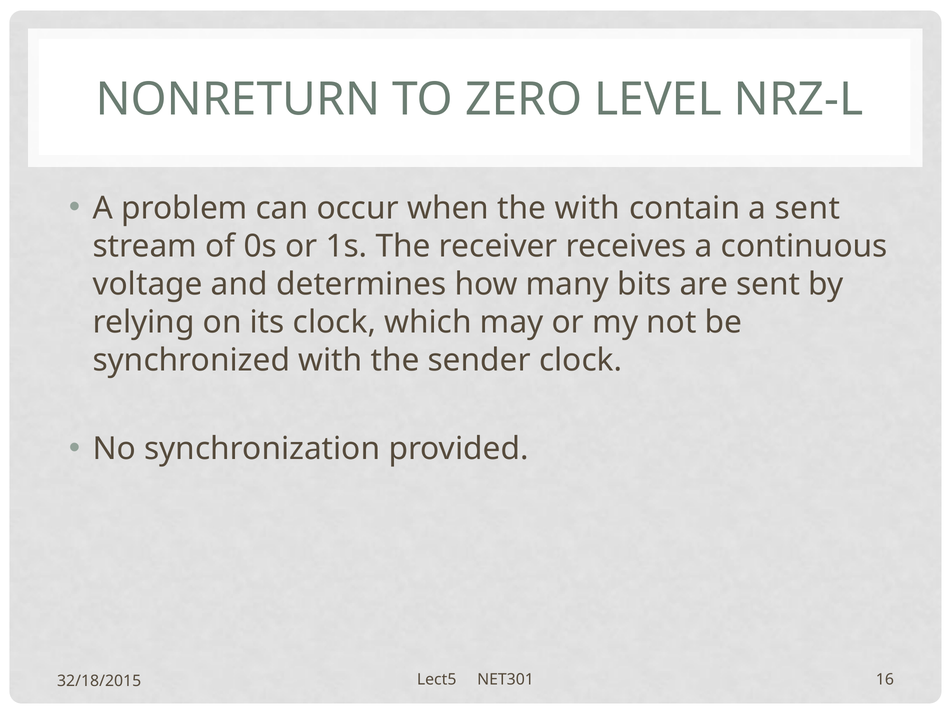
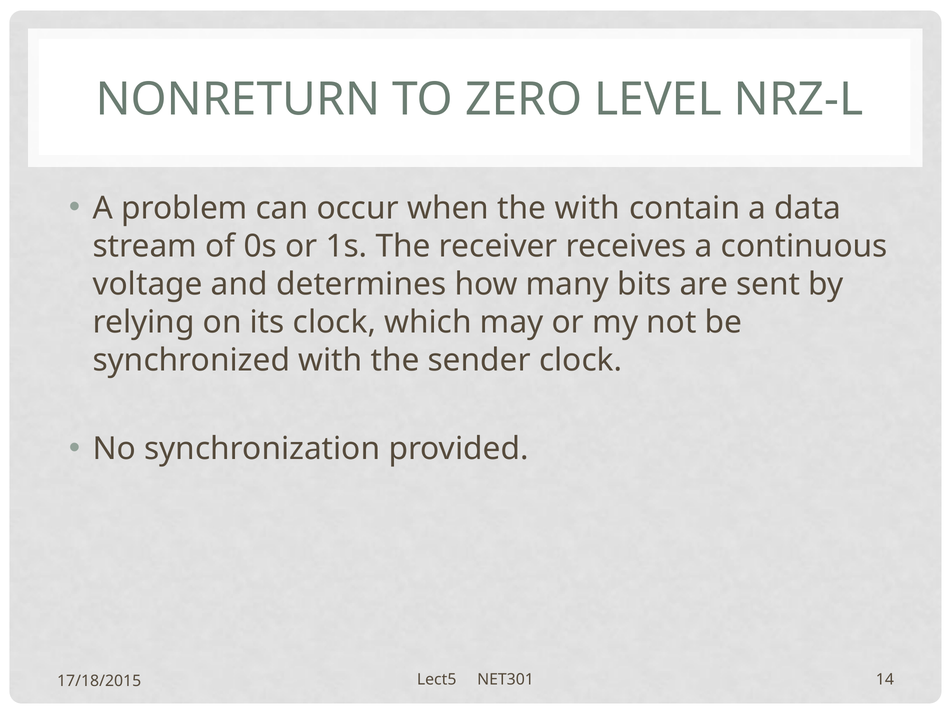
a sent: sent -> data (808, 208)
16: 16 -> 14 (885, 680)
32/18/2015: 32/18/2015 -> 17/18/2015 (99, 681)
